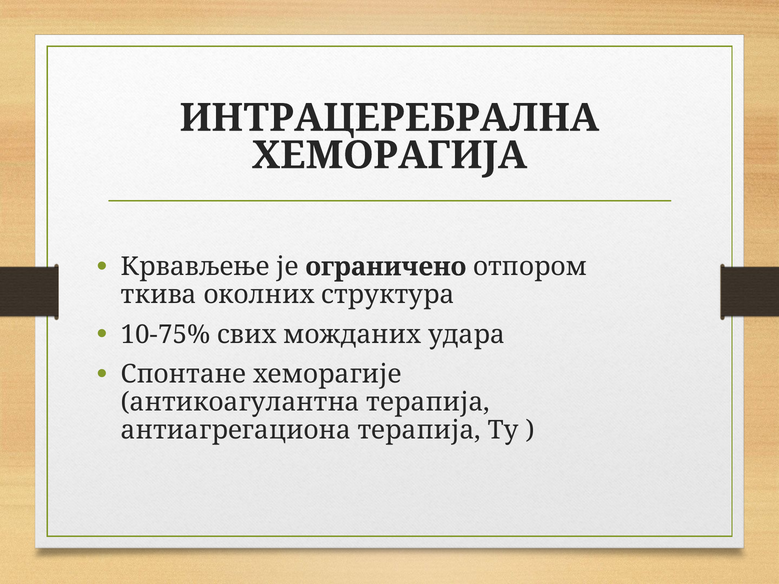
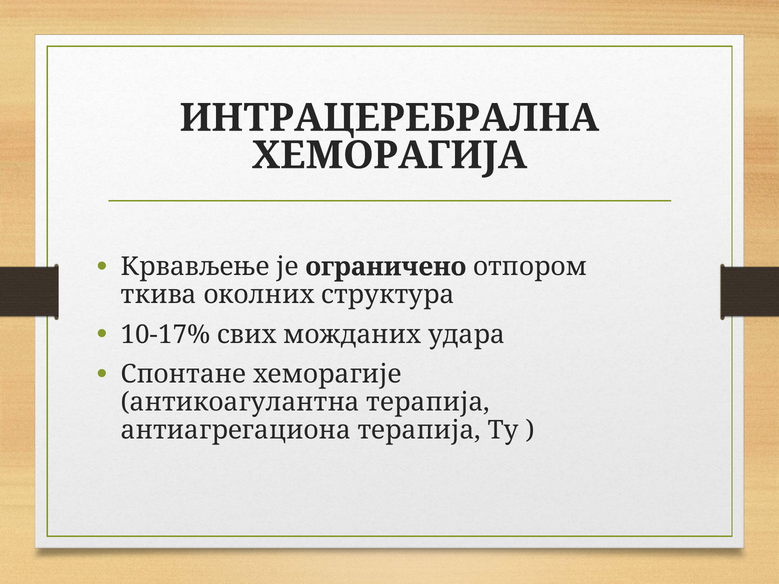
10-75%: 10-75% -> 10-17% (166, 335)
